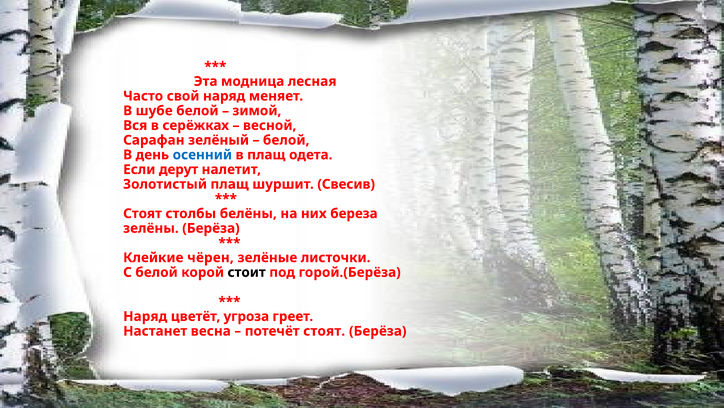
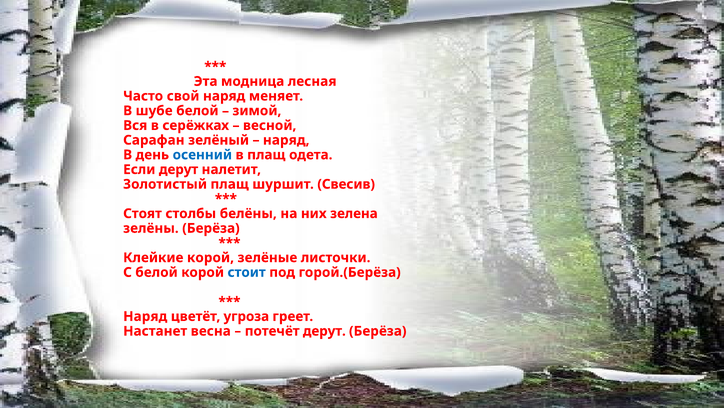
белой: белой -> наряд (286, 140)
береза: береза -> зелена (354, 213)
Клейкие чёрен: чёрен -> корой (210, 257)
стоит colour: black -> blue (247, 272)
потечёт стоят: стоят -> дерут (324, 331)
